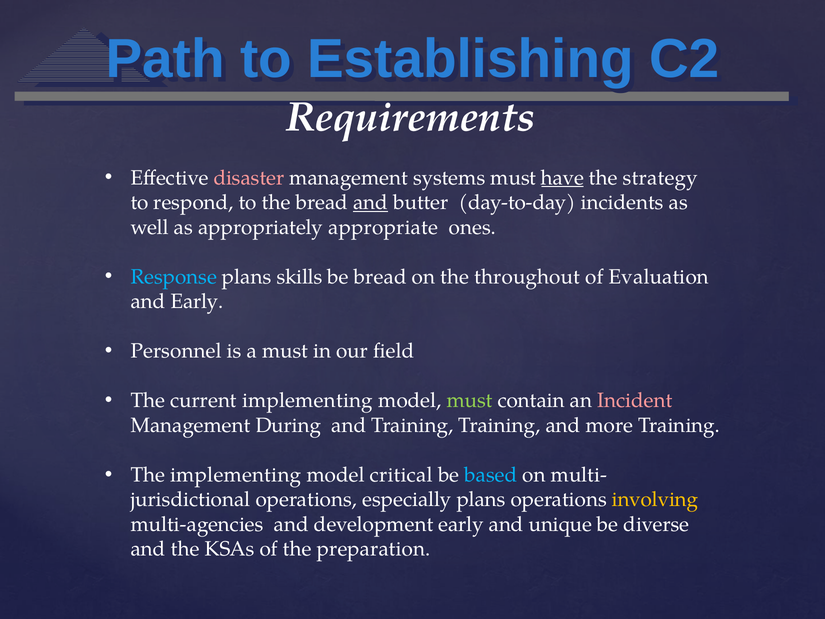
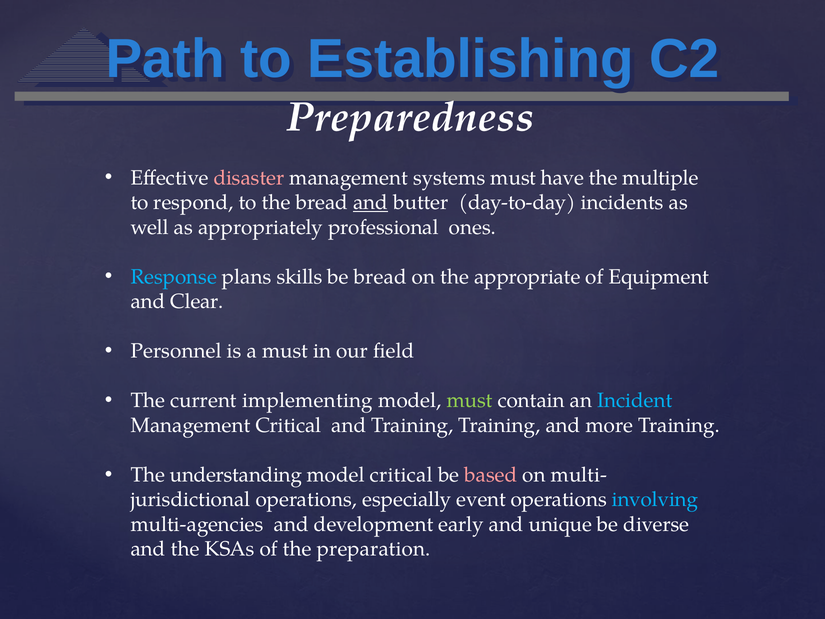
Requirements: Requirements -> Preparedness (410, 117)
have underline: present -> none (563, 178)
strategy: strategy -> multiple (660, 178)
appropriate: appropriate -> professional (383, 227)
throughout: throughout -> appropriate (527, 277)
Evaluation: Evaluation -> Equipment (659, 277)
and Early: Early -> Clear (197, 301)
Incident colour: pink -> light blue (635, 400)
Management During: During -> Critical (288, 425)
The implementing: implementing -> understanding (236, 475)
based colour: light blue -> pink (491, 475)
especially plans: plans -> event (481, 499)
involving colour: yellow -> light blue (655, 499)
